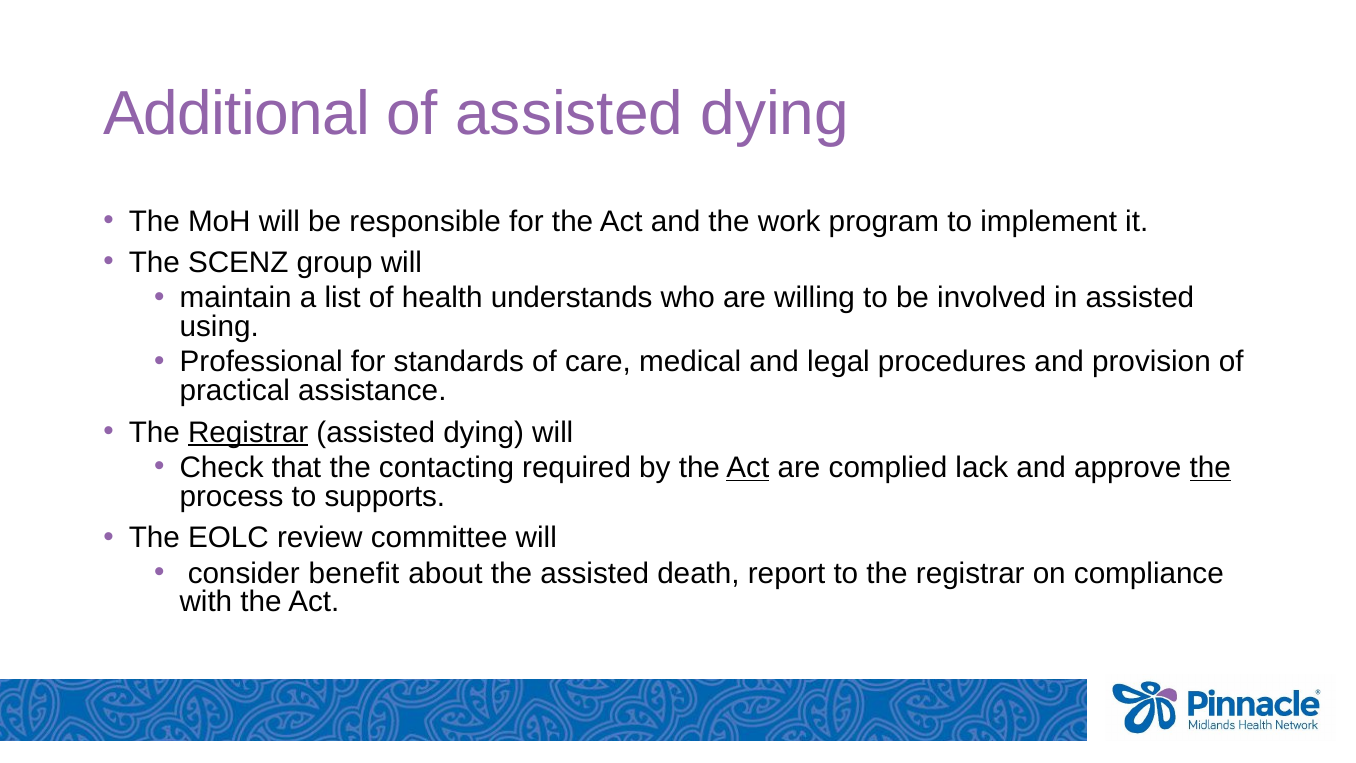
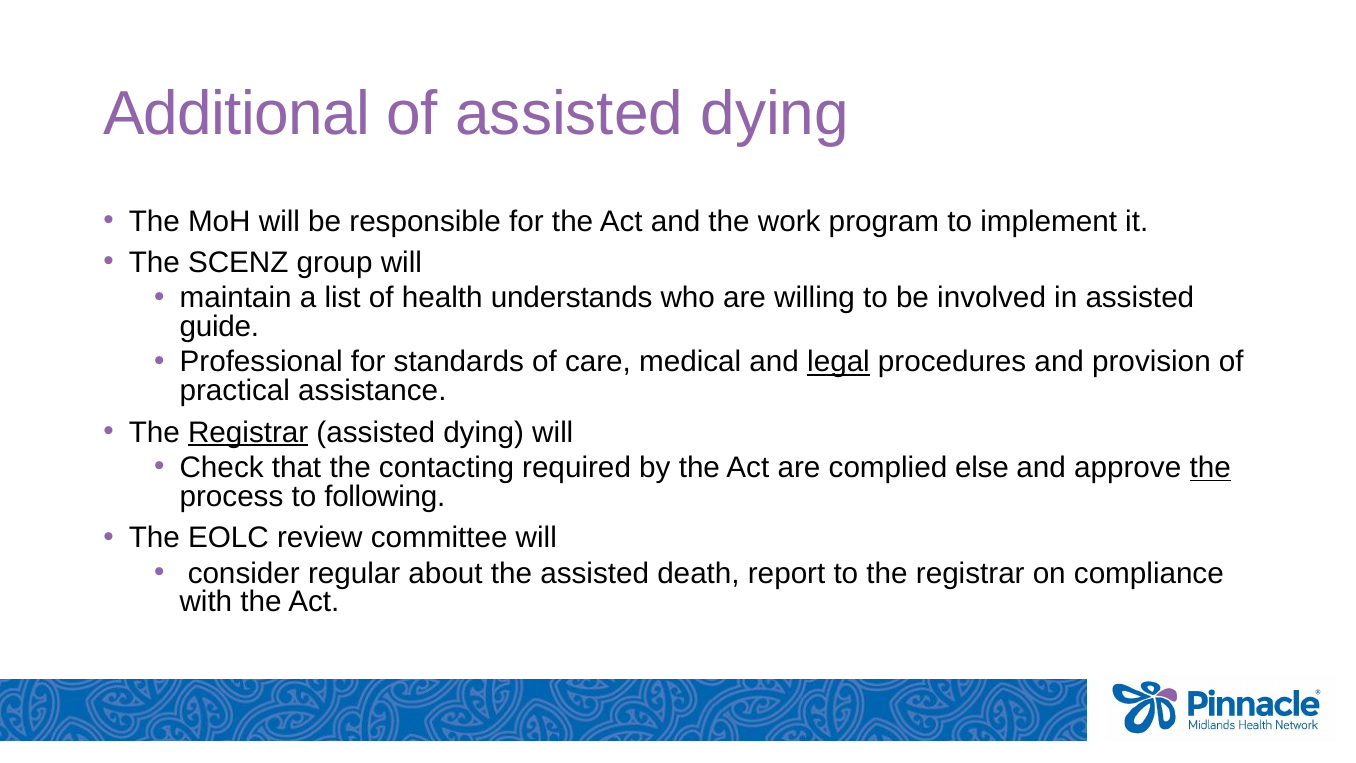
using: using -> guide (219, 327)
legal underline: none -> present (839, 362)
Act underline: present -> none (748, 468)
lack: lack -> else (982, 468)
supports: supports -> following (385, 496)
benefit: benefit -> regular (354, 573)
